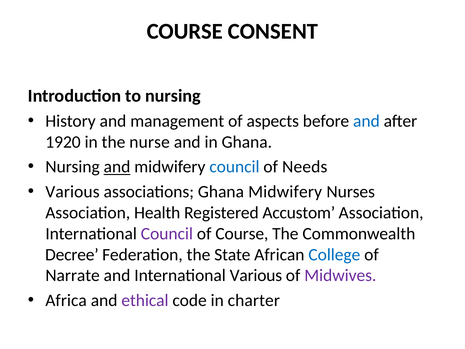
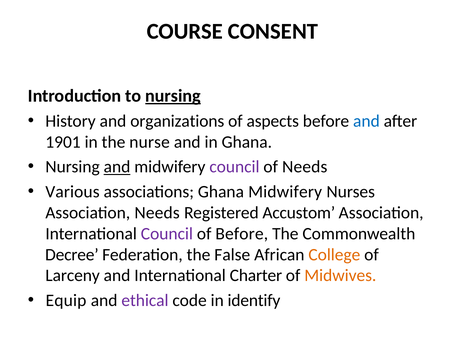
nursing underline: none -> present (173, 96)
management: management -> organizations (177, 121)
1920: 1920 -> 1901 (63, 142)
council colour: blue -> purple (234, 167)
Association Health: Health -> Needs (157, 213)
of Course: Course -> Before (242, 233)
State: State -> False (232, 254)
College colour: blue -> orange (334, 254)
Narrate: Narrate -> Larceny (73, 275)
International Various: Various -> Charter (256, 275)
Midwives colour: purple -> orange (340, 275)
Africa: Africa -> Equip (66, 300)
charter: charter -> identify (254, 300)
